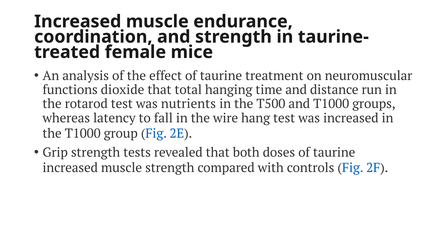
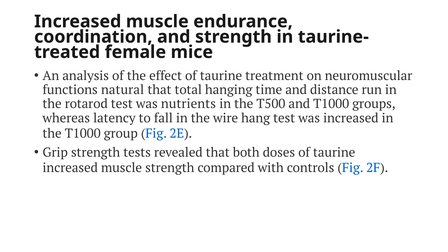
dioxide: dioxide -> natural (123, 90)
